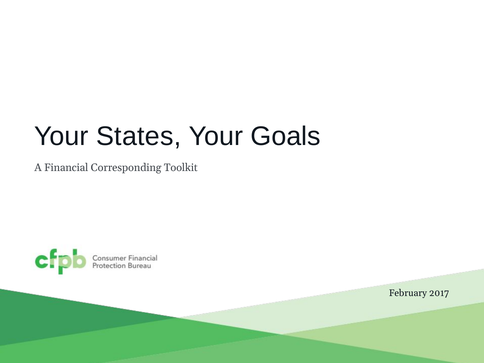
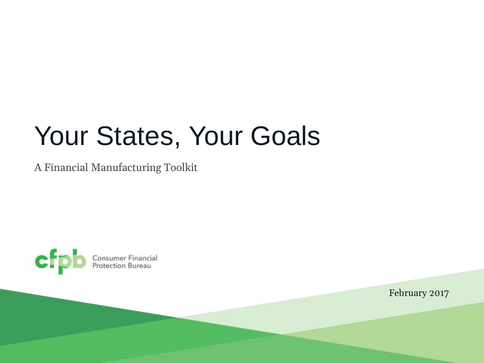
Corresponding: Corresponding -> Manufacturing (126, 167)
